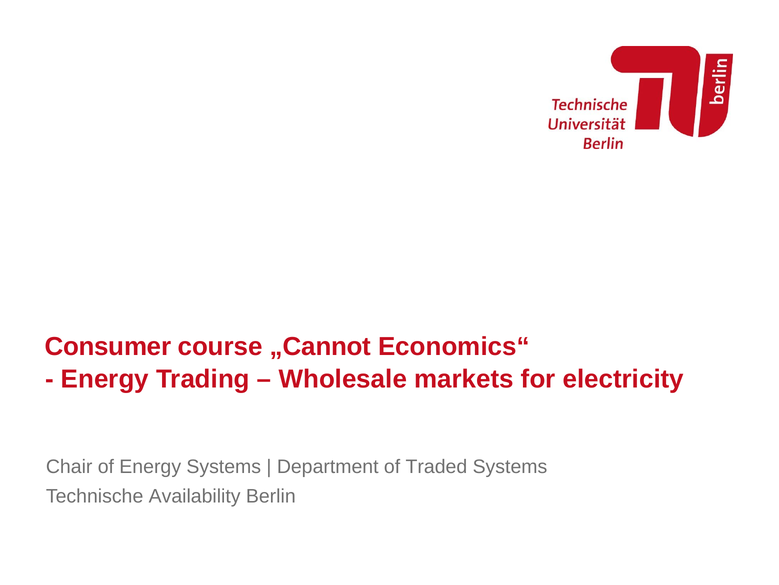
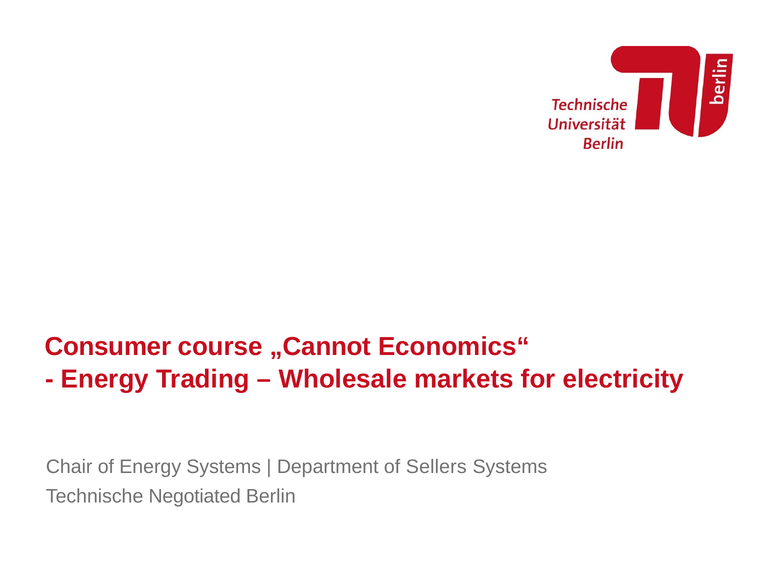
Traded: Traded -> Sellers (436, 466)
Availability: Availability -> Negotiated (195, 496)
